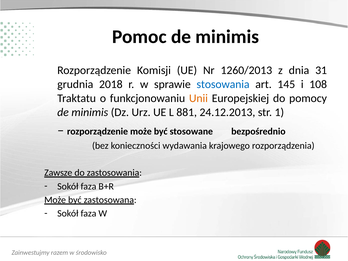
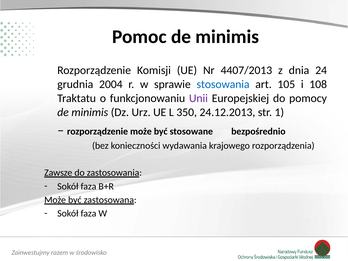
1260/2013: 1260/2013 -> 4407/2013 (246, 70)
31: 31 -> 24 (321, 70)
2018: 2018 -> 2004 (111, 84)
145: 145 -> 105 (286, 84)
Unii colour: orange -> purple (198, 98)
881: 881 -> 350 (187, 112)
